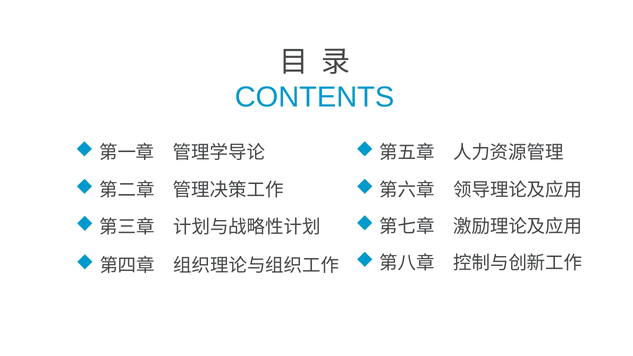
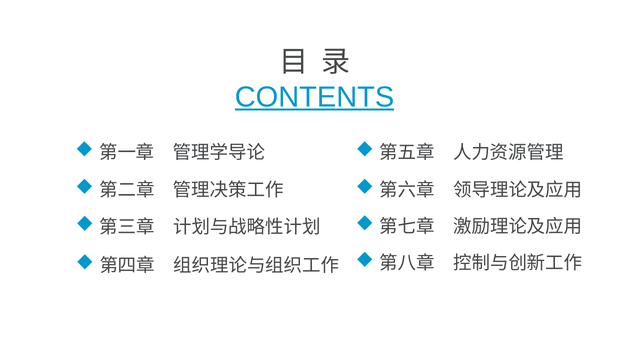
CONTENTS underline: none -> present (315, 97)
